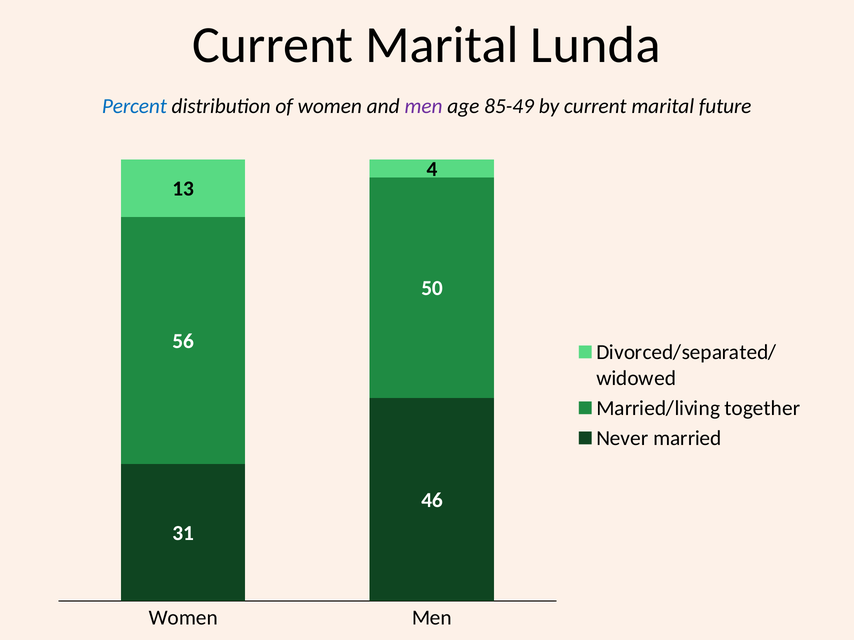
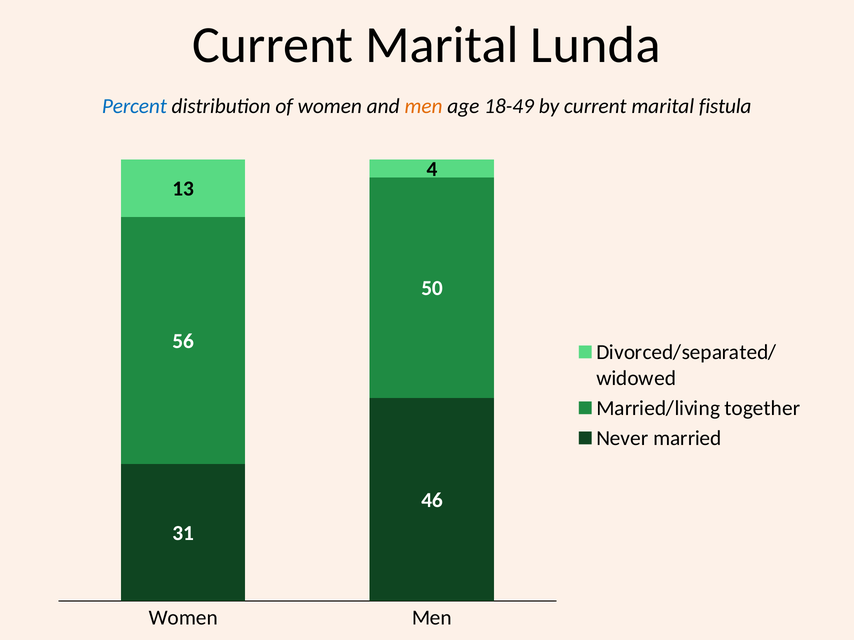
men colour: purple -> orange (424, 106)
85-49: 85-49 -> 18-49 (509, 106)
future: future -> fistula (725, 106)
